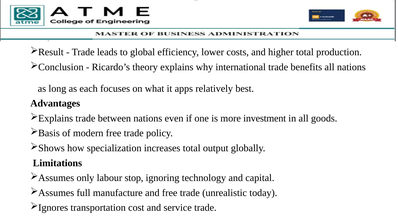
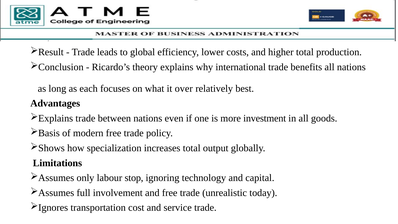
apps: apps -> over (184, 88)
manufacture: manufacture -> involvement (118, 193)
